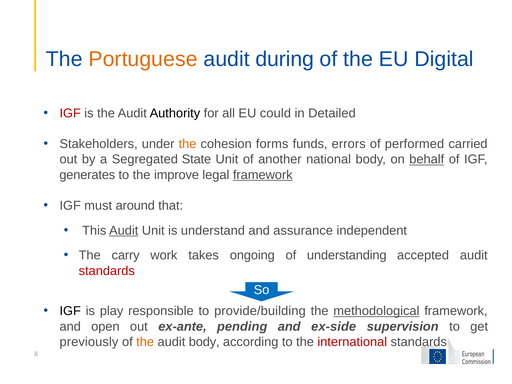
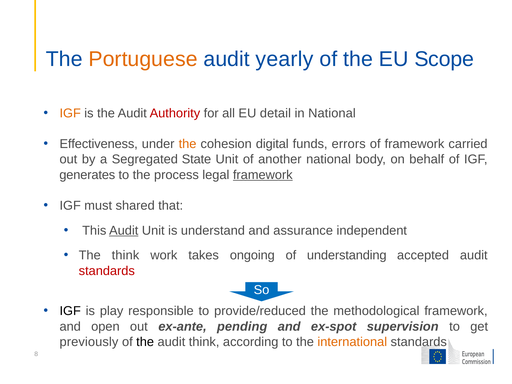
during: during -> yearly (285, 59)
Digital: Digital -> Scope (444, 59)
IGF colour: red -> orange (70, 113)
Authority colour: black -> red (175, 113)
could: could -> detail (275, 113)
in Detailed: Detailed -> National (332, 113)
Stakeholders: Stakeholders -> Effectiveness (99, 144)
forms: forms -> digital (272, 144)
of performed: performed -> framework (415, 144)
behalf underline: present -> none (427, 159)
improve: improve -> process (176, 175)
around: around -> shared (135, 206)
The carry: carry -> think (125, 255)
provide/building: provide/building -> provide/reduced (260, 311)
methodological underline: present -> none (376, 311)
ex-side: ex-side -> ex-spot (334, 326)
the colour: orange -> black (145, 342)
audit body: body -> think (204, 342)
international colour: red -> orange (352, 342)
